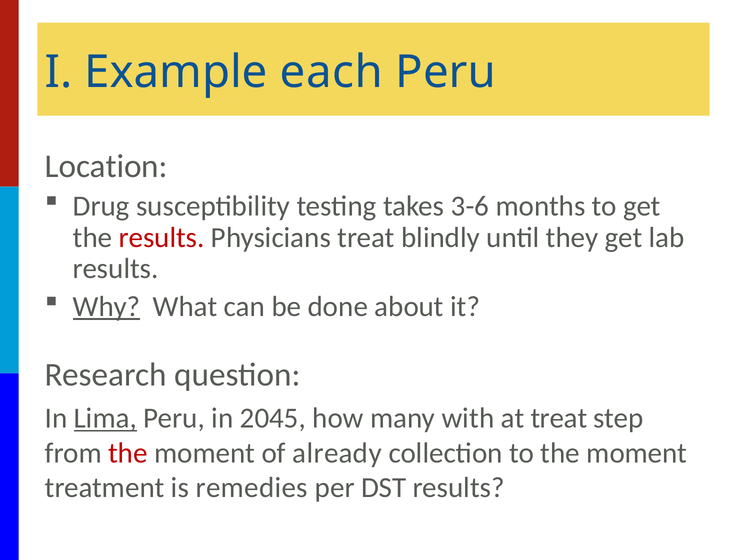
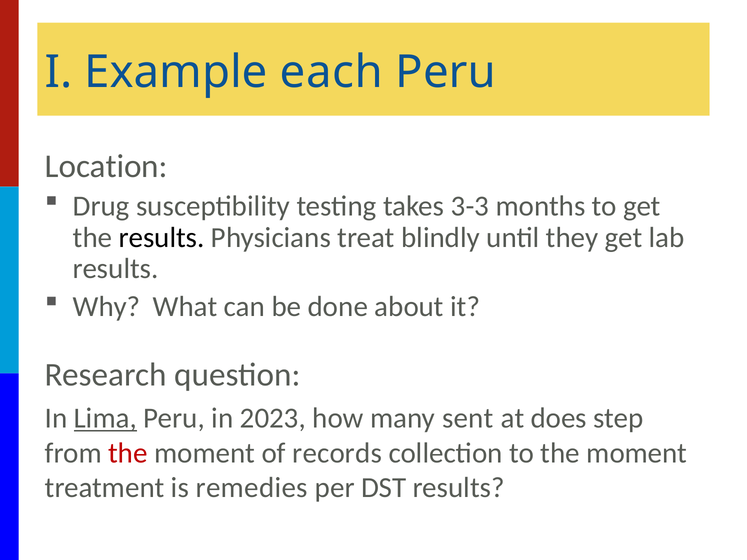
3-6: 3-6 -> 3-3 (470, 206)
results colour: red -> black (162, 238)
Why underline: present -> none (106, 307)
2045: 2045 -> 2023 (273, 418)
with: with -> sent (468, 418)
at treat: treat -> does (559, 418)
already: already -> records (337, 453)
